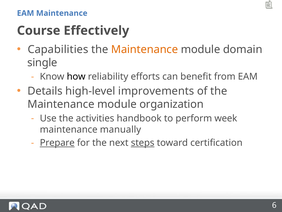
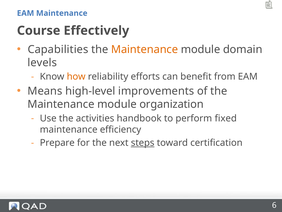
single: single -> levels (42, 62)
how colour: black -> orange (76, 76)
Details: Details -> Means (45, 91)
week: week -> fixed (226, 118)
manually: manually -> efficiency (121, 129)
Prepare underline: present -> none (57, 143)
